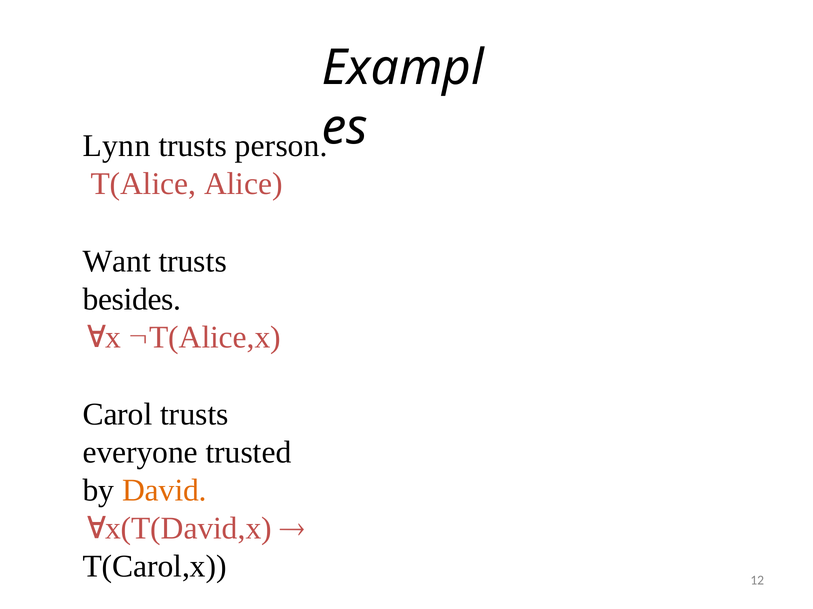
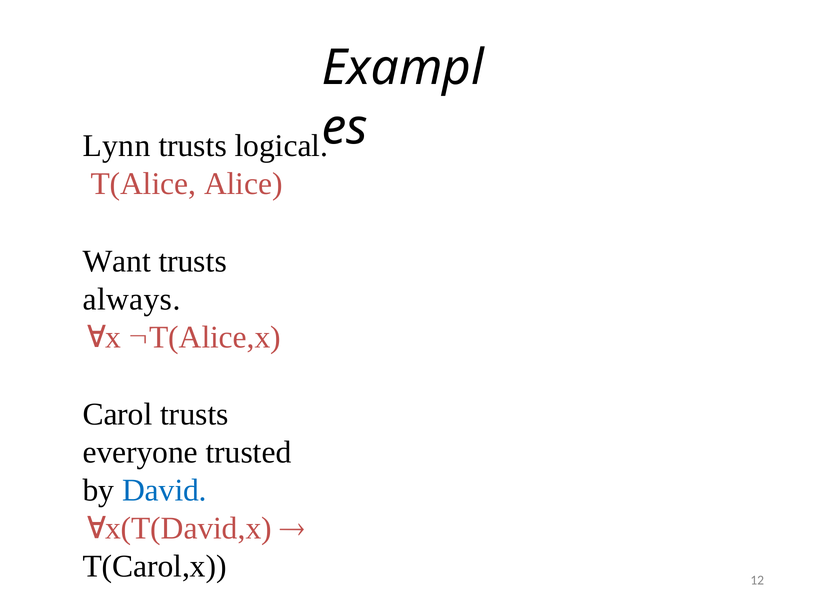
person: person -> logical (281, 146)
besides: besides -> always (132, 300)
David colour: orange -> blue (164, 491)
